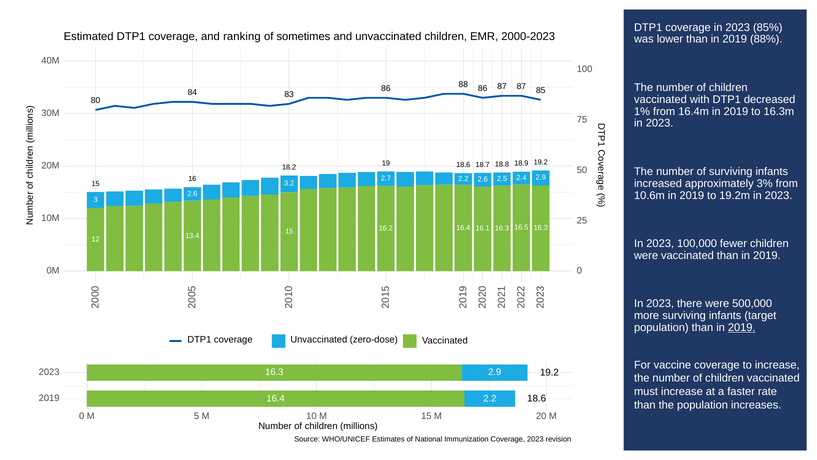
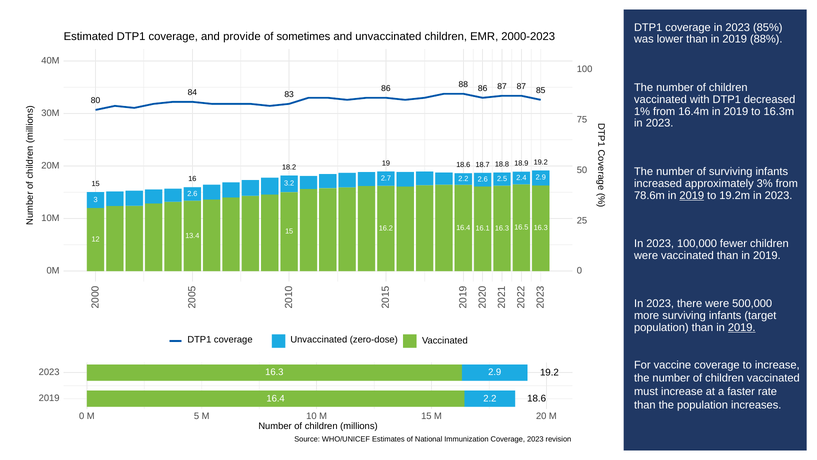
ranking: ranking -> provide (242, 36)
10.6m: 10.6m -> 78.6m (649, 195)
2019 underline: none -> present (692, 195)
